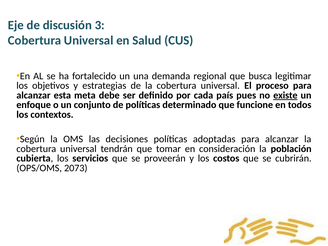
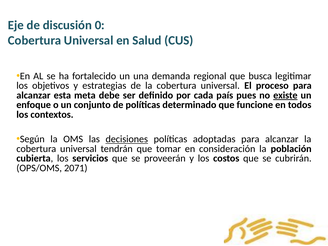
3: 3 -> 0 (100, 25)
decisiones underline: none -> present (127, 139)
2073: 2073 -> 2071 (76, 168)
